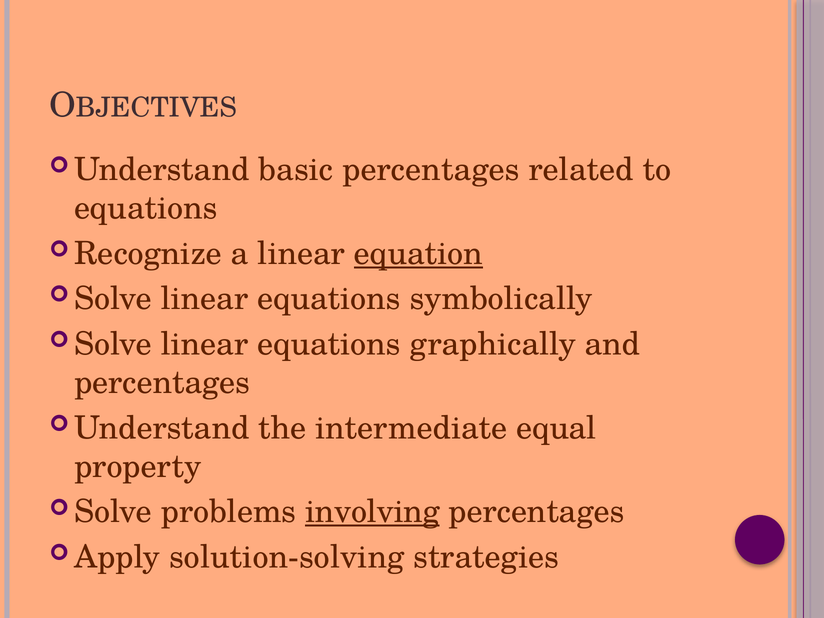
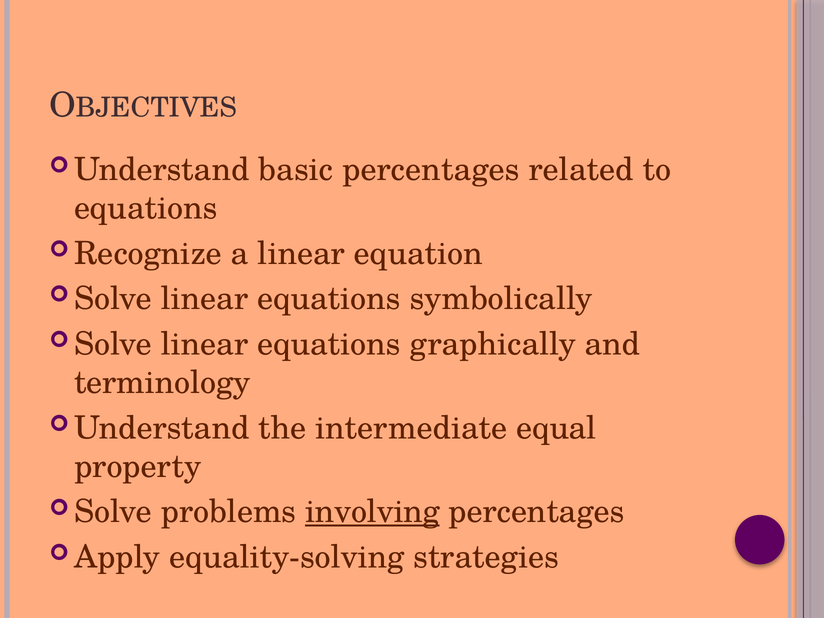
equation underline: present -> none (418, 254)
percentages: percentages -> terminology (162, 383)
solution-solving: solution-solving -> equality-solving (287, 557)
